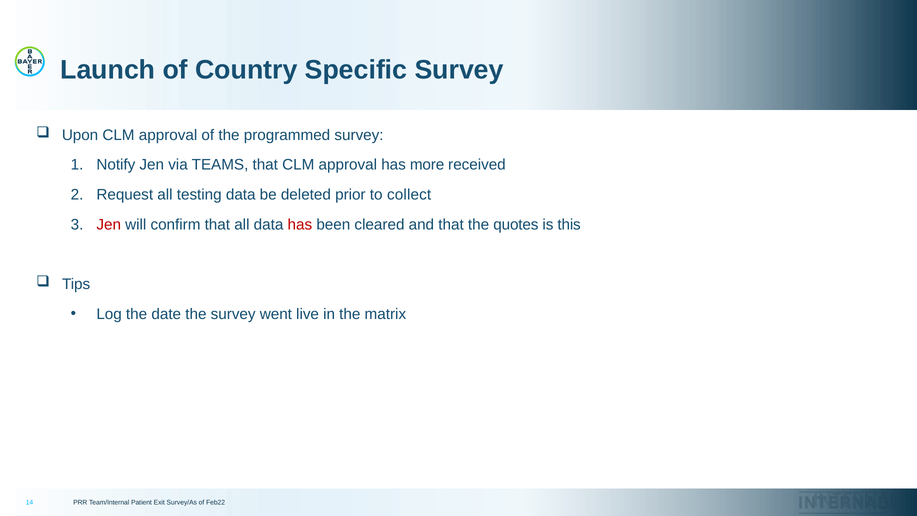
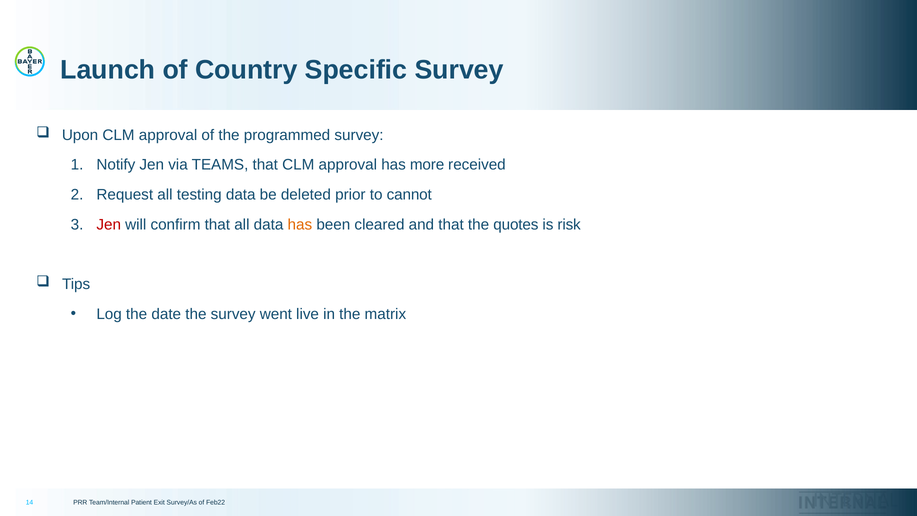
collect: collect -> cannot (409, 195)
has colour: red -> orange (300, 224)
this: this -> risk (569, 224)
